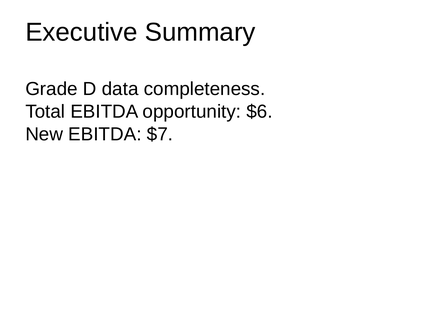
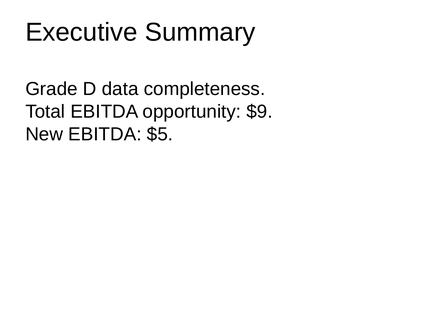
$6: $6 -> $9 (259, 112)
$7: $7 -> $5 (160, 134)
